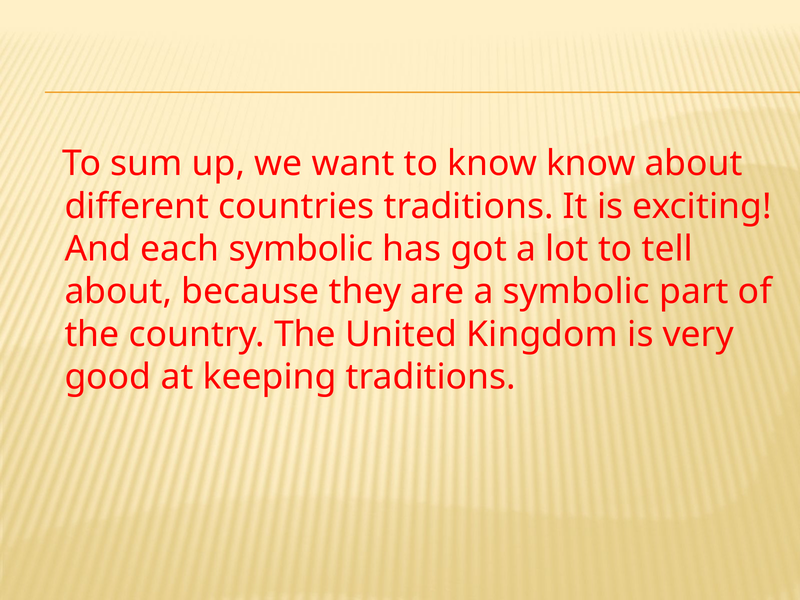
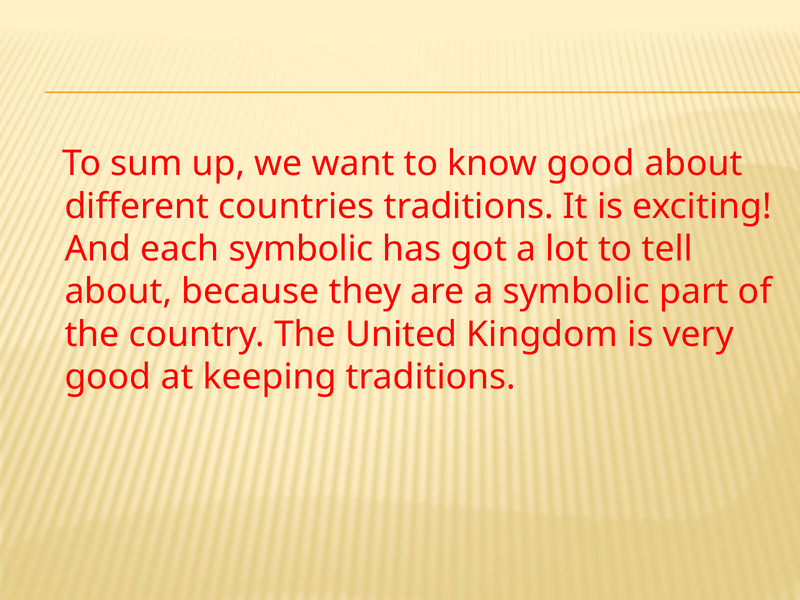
know know: know -> good (591, 164)
